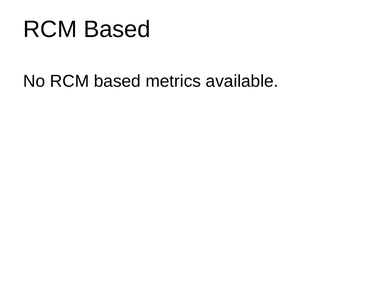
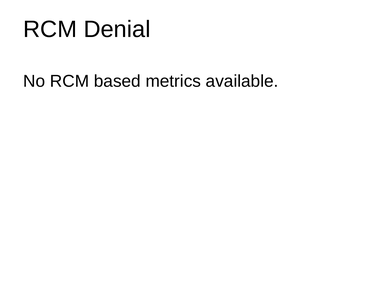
Based: Based -> Denial (117, 29)
